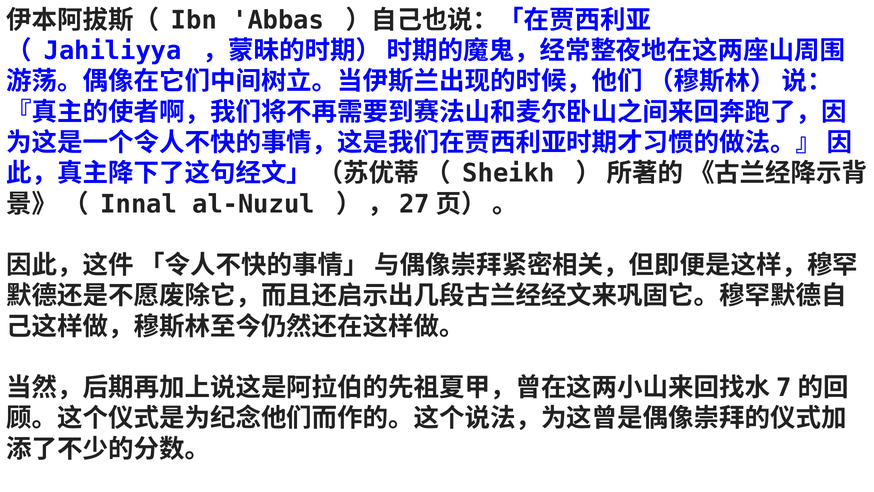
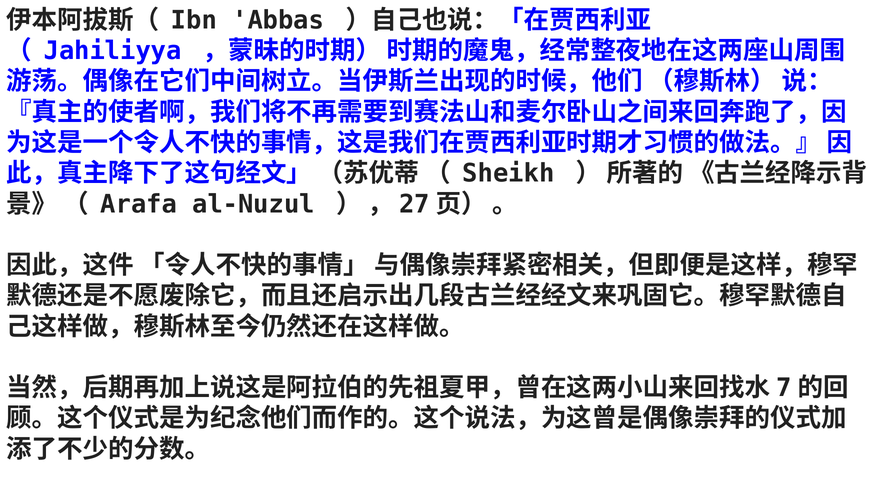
Innal: Innal -> Arafa (139, 204)
